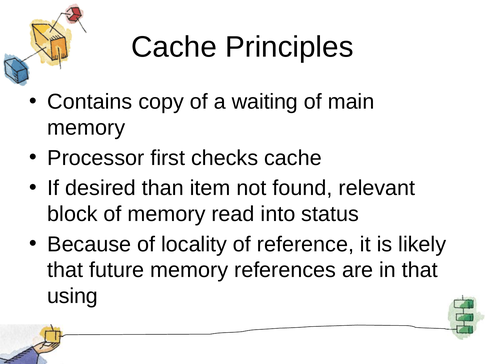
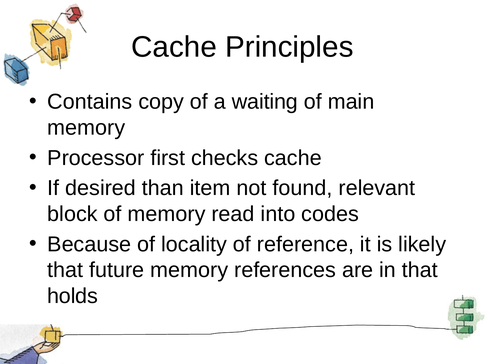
status: status -> codes (330, 214)
using: using -> holds (73, 296)
